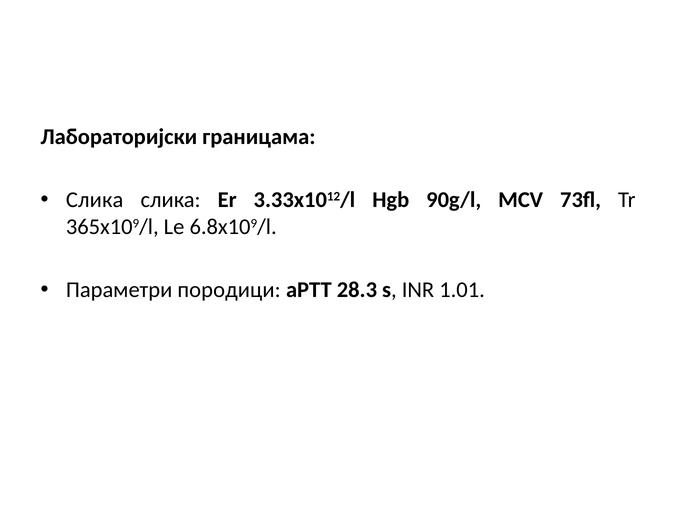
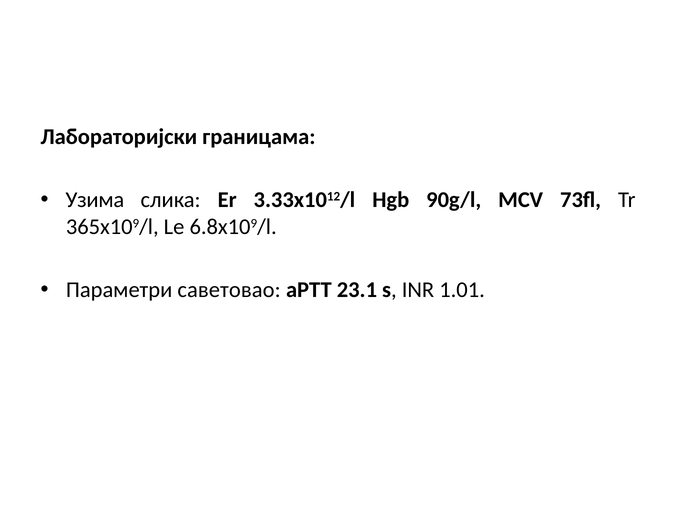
Слика: Слика -> Узима (95, 200)
породици: породици -> саветовао (229, 290)
28.3: 28.3 -> 23.1 (357, 290)
